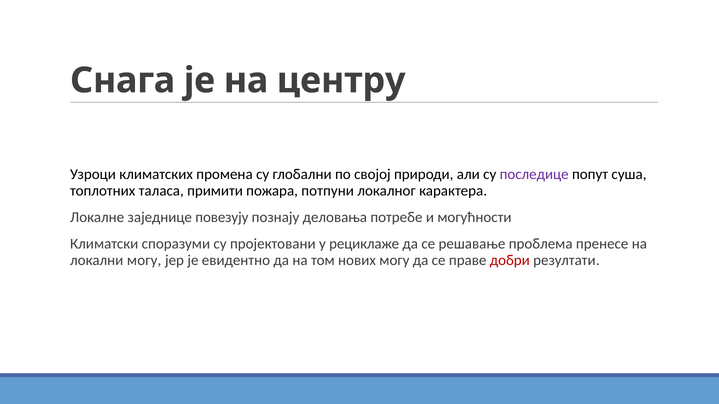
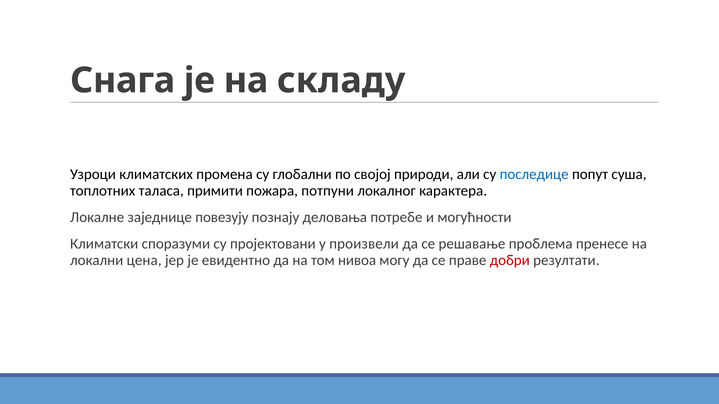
центру: центру -> складу (341, 81)
последице colour: purple -> blue (534, 175)
рециклаже: рециклаже -> произвели (364, 244)
локални могу: могу -> цена (144, 260)
нових: нових -> нивоа (357, 260)
